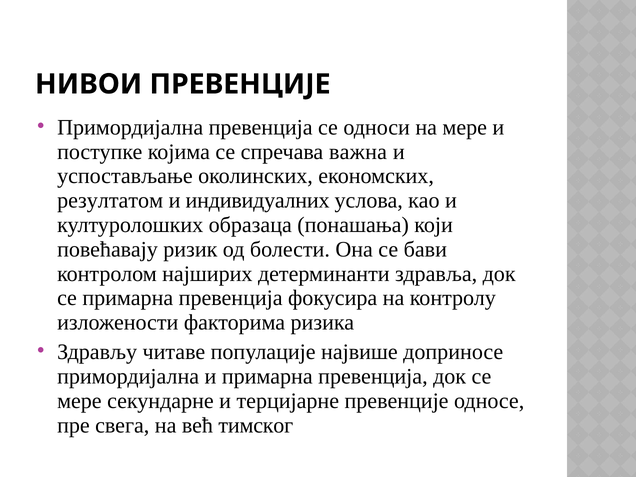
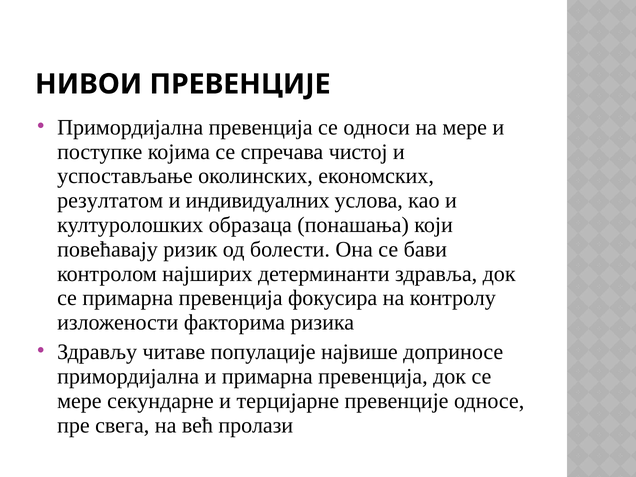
важна: важна -> чистој (358, 152)
тимског: тимског -> пролази (256, 425)
